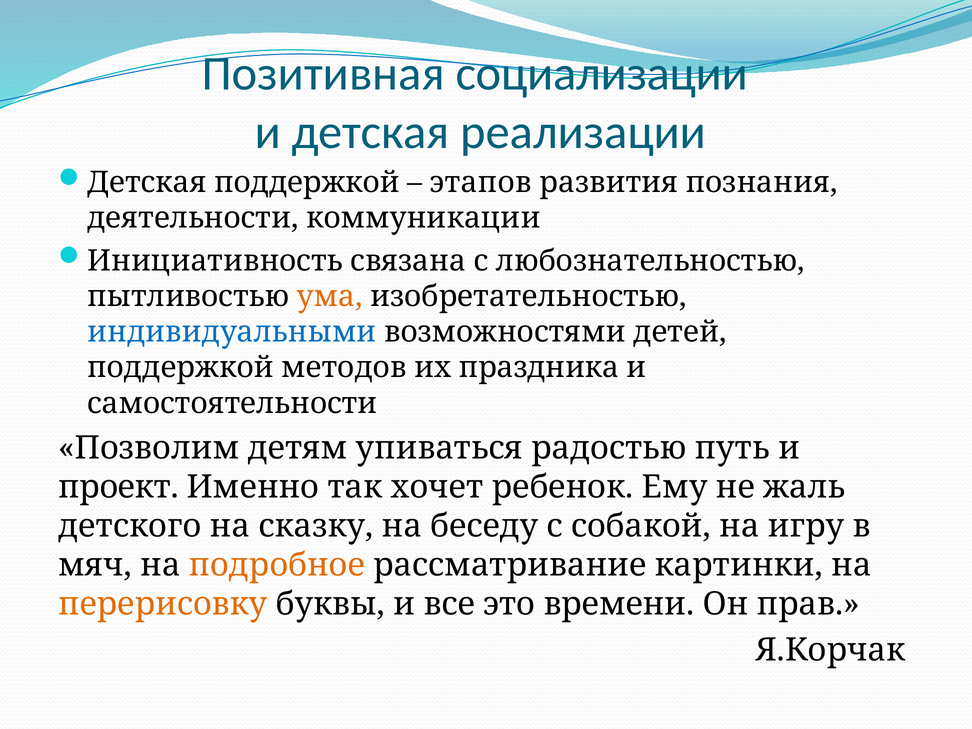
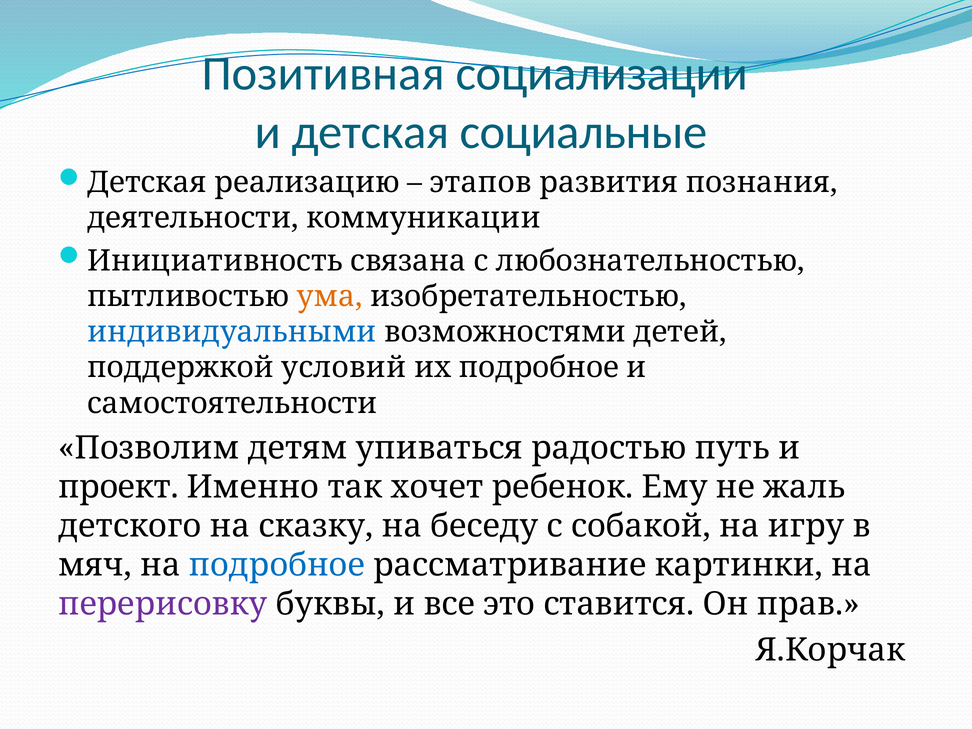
реализации: реализации -> социальные (583, 132)
Детская поддержкой: поддержкой -> реализацию (307, 182)
методов: методов -> условий (344, 368)
их праздника: праздника -> подробное (539, 368)
подробное colour: orange -> blue (277, 565)
перерисовку colour: orange -> purple (163, 604)
времени: времени -> ставится (619, 604)
